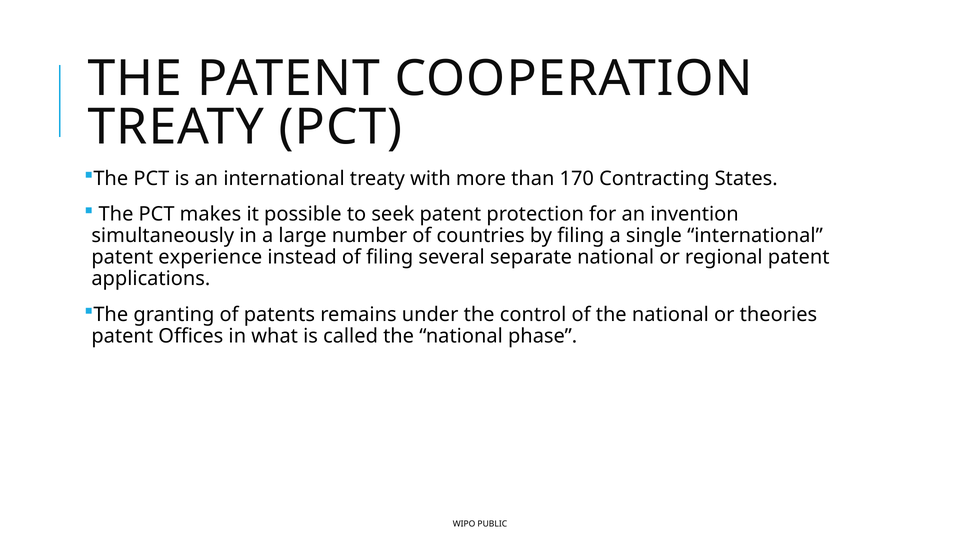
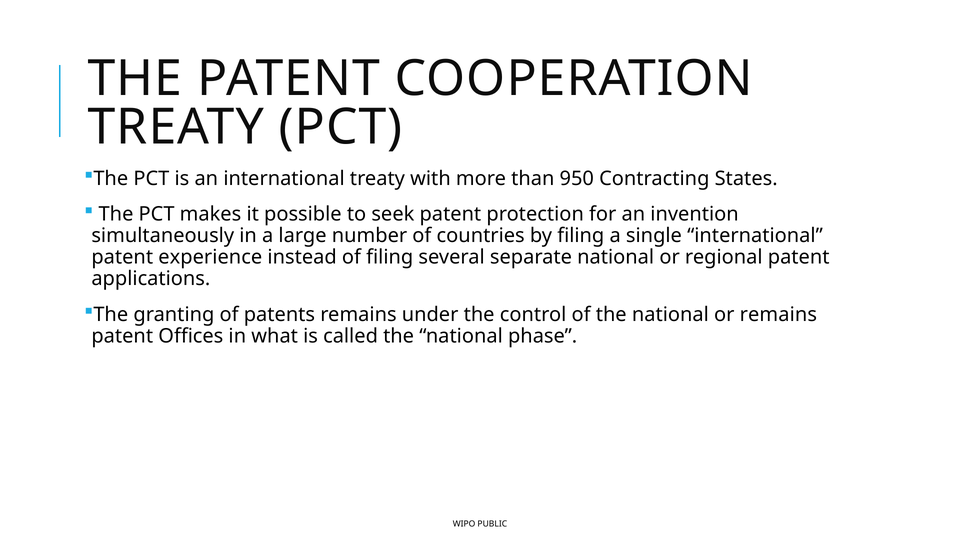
170: 170 -> 950 (577, 178)
or theories: theories -> remains (778, 314)
